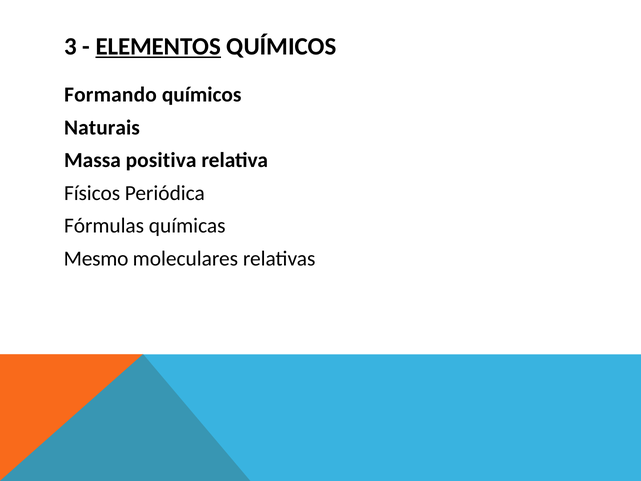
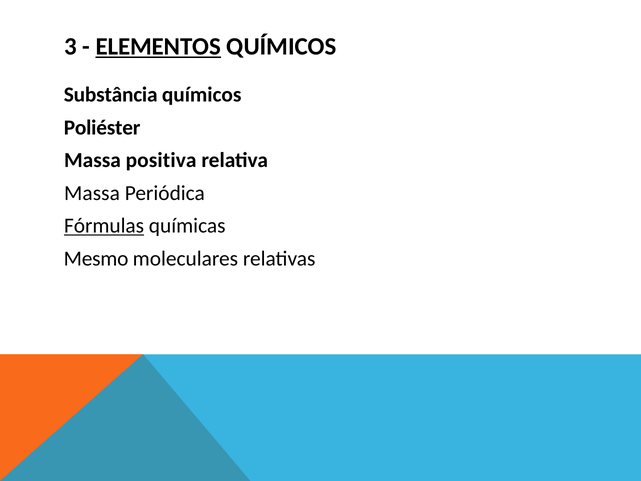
Formando: Formando -> Substância (111, 95)
Naturais: Naturais -> Poliéster (102, 127)
Físicos: Físicos -> Massa (92, 193)
Fórmulas underline: none -> present (104, 226)
